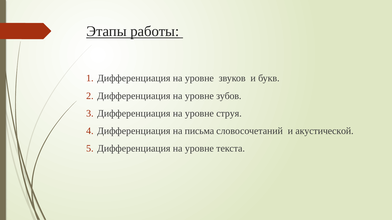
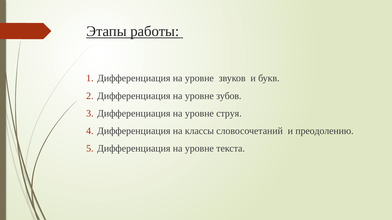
письма: письма -> классы (199, 131)
акустической: акустической -> преодолению (324, 131)
